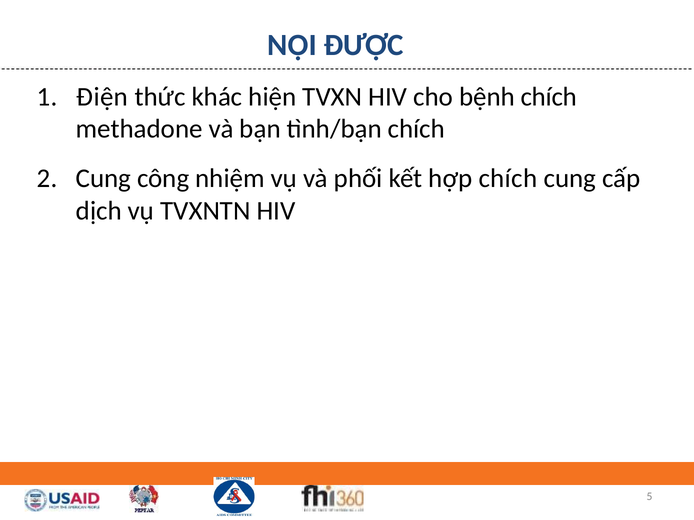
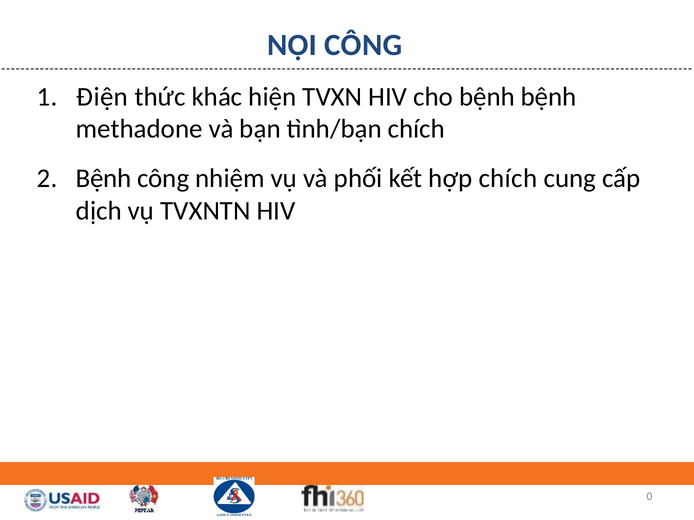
NỘI ĐƯỢC: ĐƯỢC -> CÔNG (363, 45)
bệnh chích: chích -> bệnh (549, 97)
2 Cung: Cung -> Bệnh (104, 179)
5: 5 -> 0 (649, 497)
